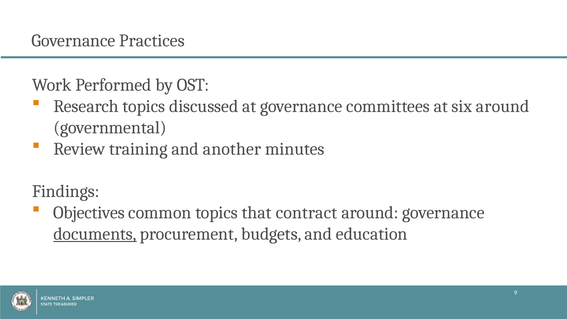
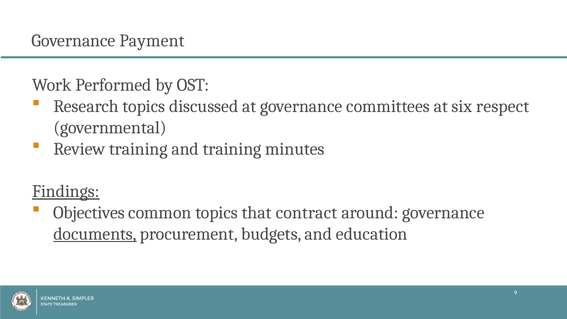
Practices: Practices -> Payment (152, 41)
six around: around -> respect (503, 106)
and another: another -> training (232, 149)
Findings underline: none -> present (66, 191)
